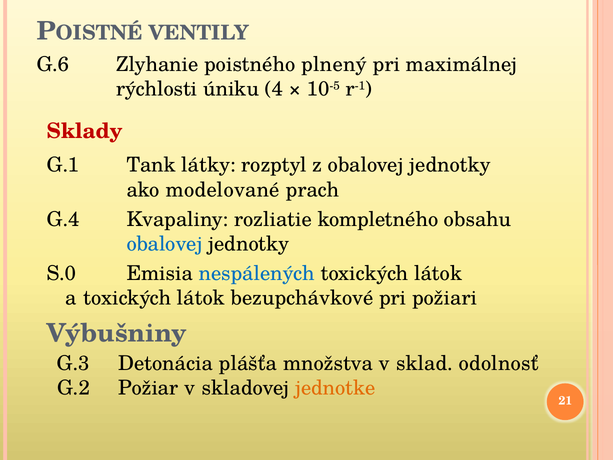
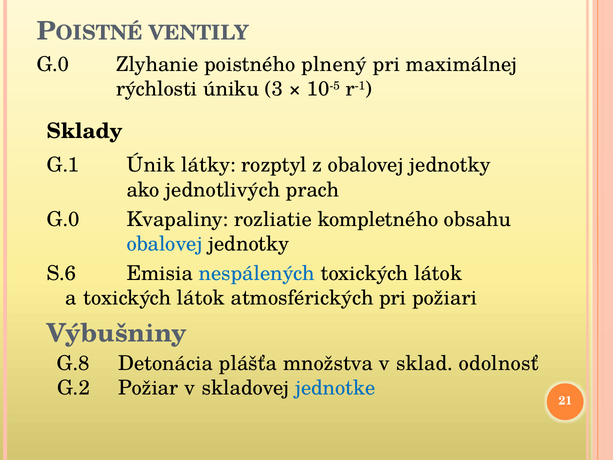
G.6: G.6 -> G.0 (53, 65)
4: 4 -> 3 (274, 89)
Sklady colour: red -> black (85, 131)
Tank: Tank -> Únik (151, 165)
modelované: modelované -> jednotlivých (223, 190)
G.4: G.4 -> G.0 (63, 219)
S.0: S.0 -> S.6 (61, 273)
bezupchávkové: bezupchávkové -> atmosférických (302, 298)
G.3: G.3 -> G.8 (73, 363)
jednotke colour: orange -> blue (335, 388)
